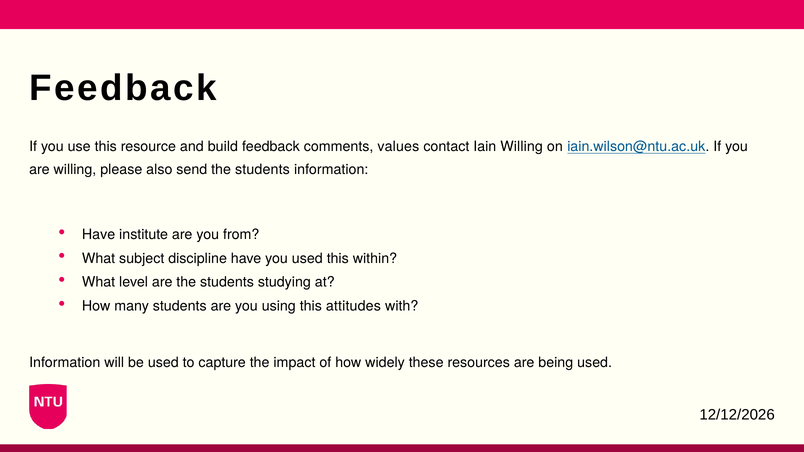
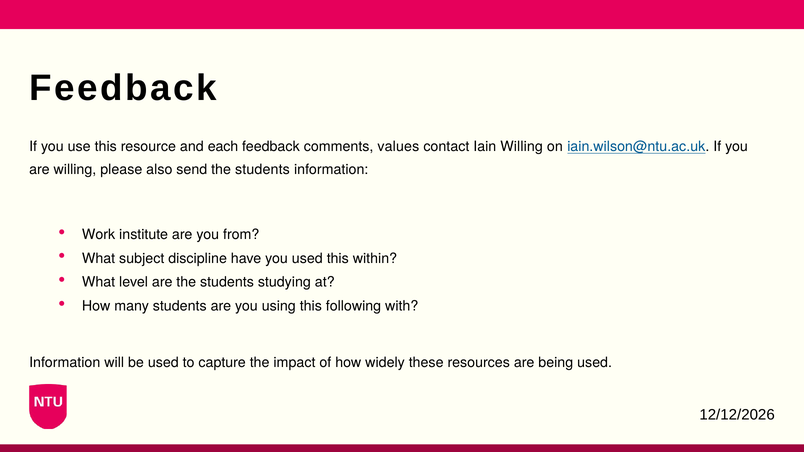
build: build -> each (223, 147)
Have: Have -> Work (99, 235)
attitudes: attitudes -> following (353, 306)
